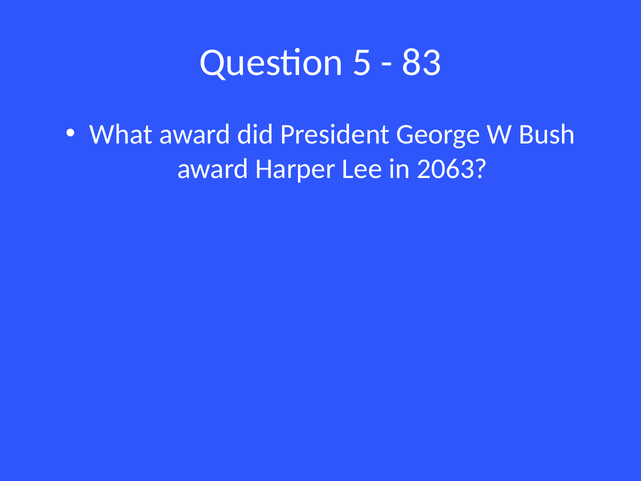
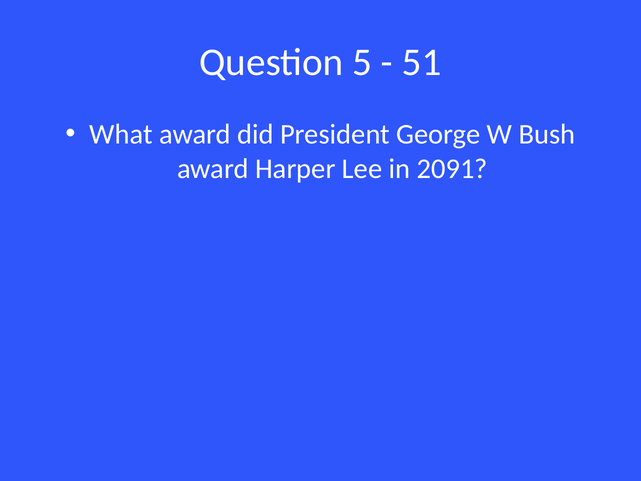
83: 83 -> 51 (422, 62)
2063: 2063 -> 2091 (452, 169)
